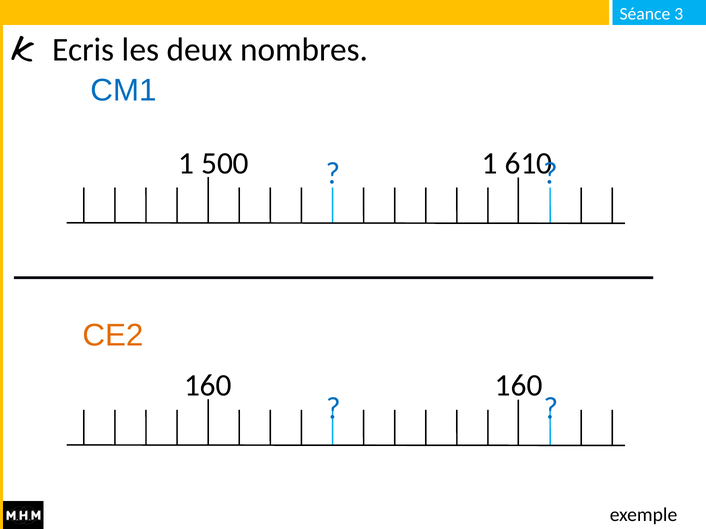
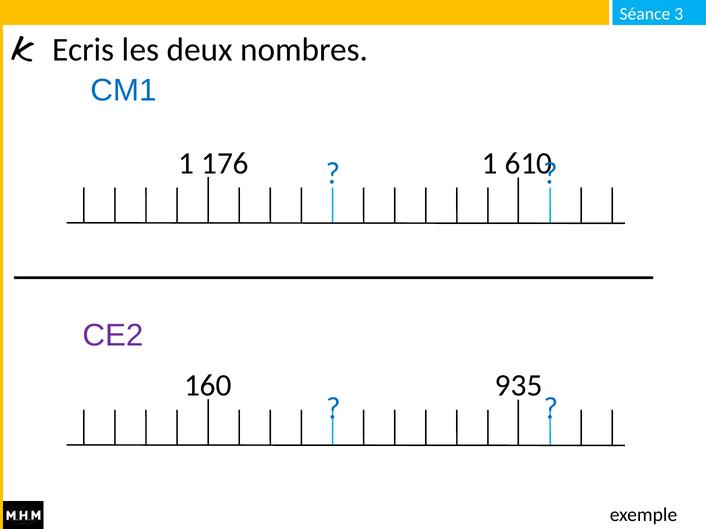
500: 500 -> 176 (225, 163)
CE2 colour: orange -> purple (113, 336)
160 160: 160 -> 935 (519, 386)
